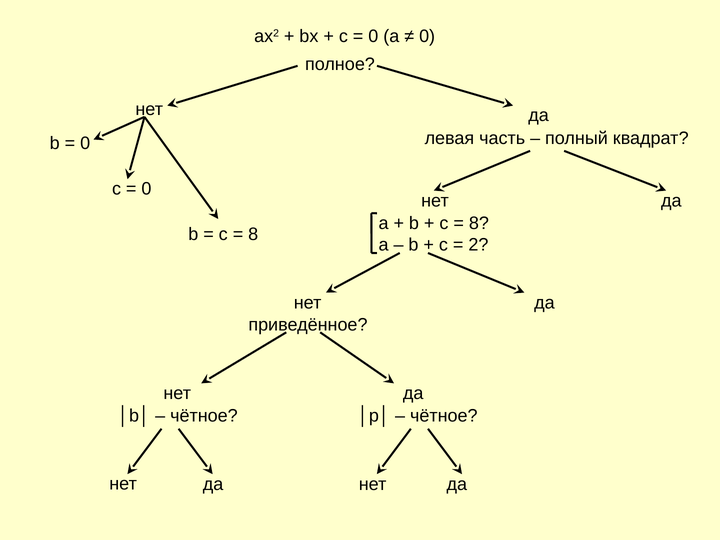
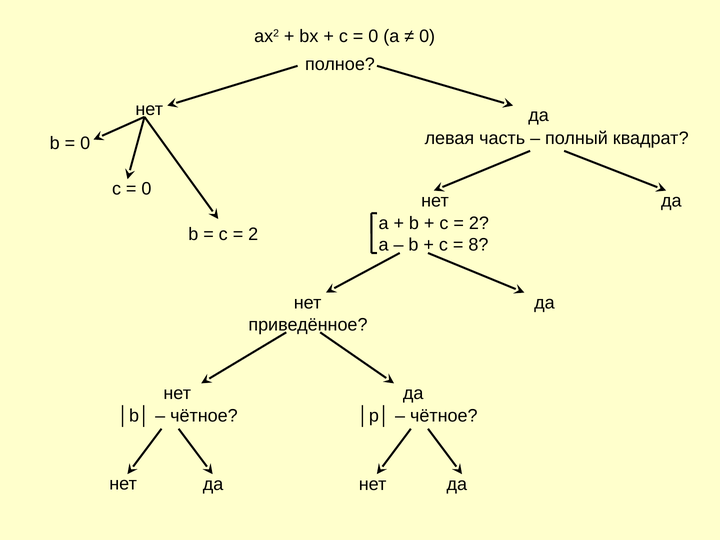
8: 8 -> 2 (479, 223)
8: 8 -> 2 (253, 234)
2: 2 -> 8 (478, 245)
